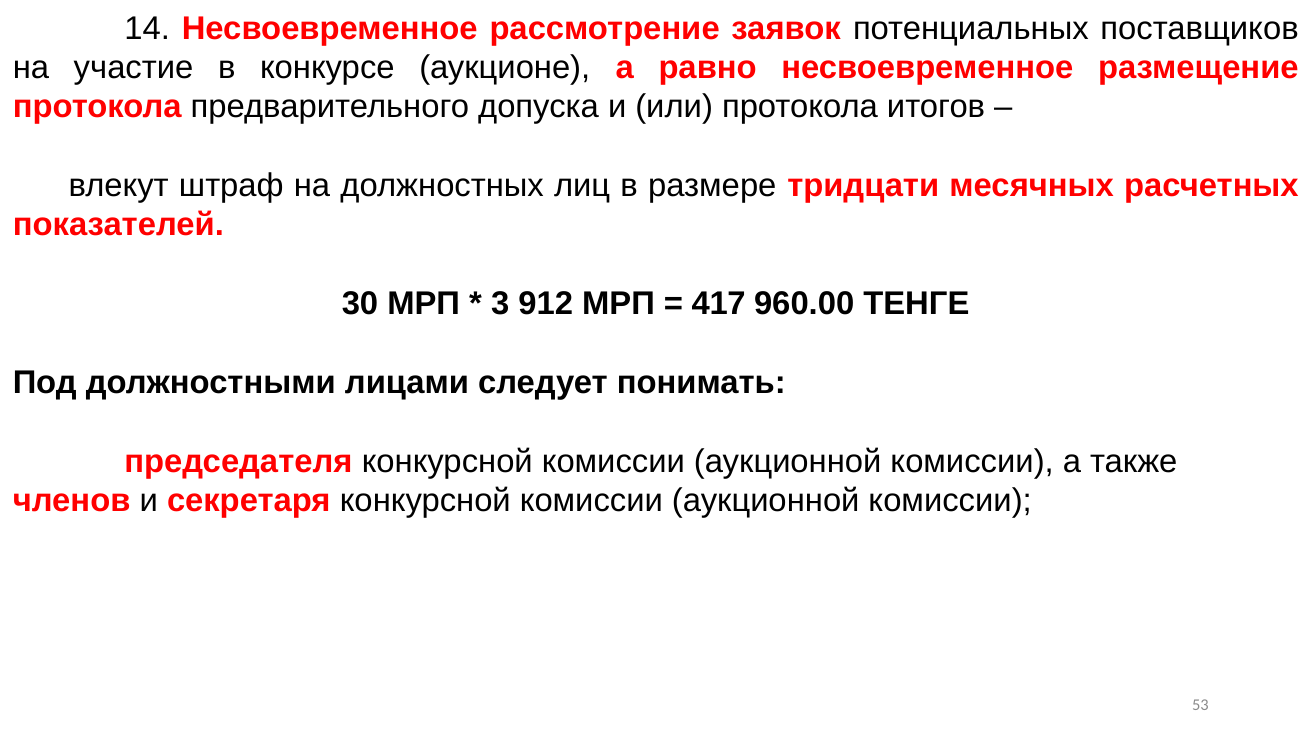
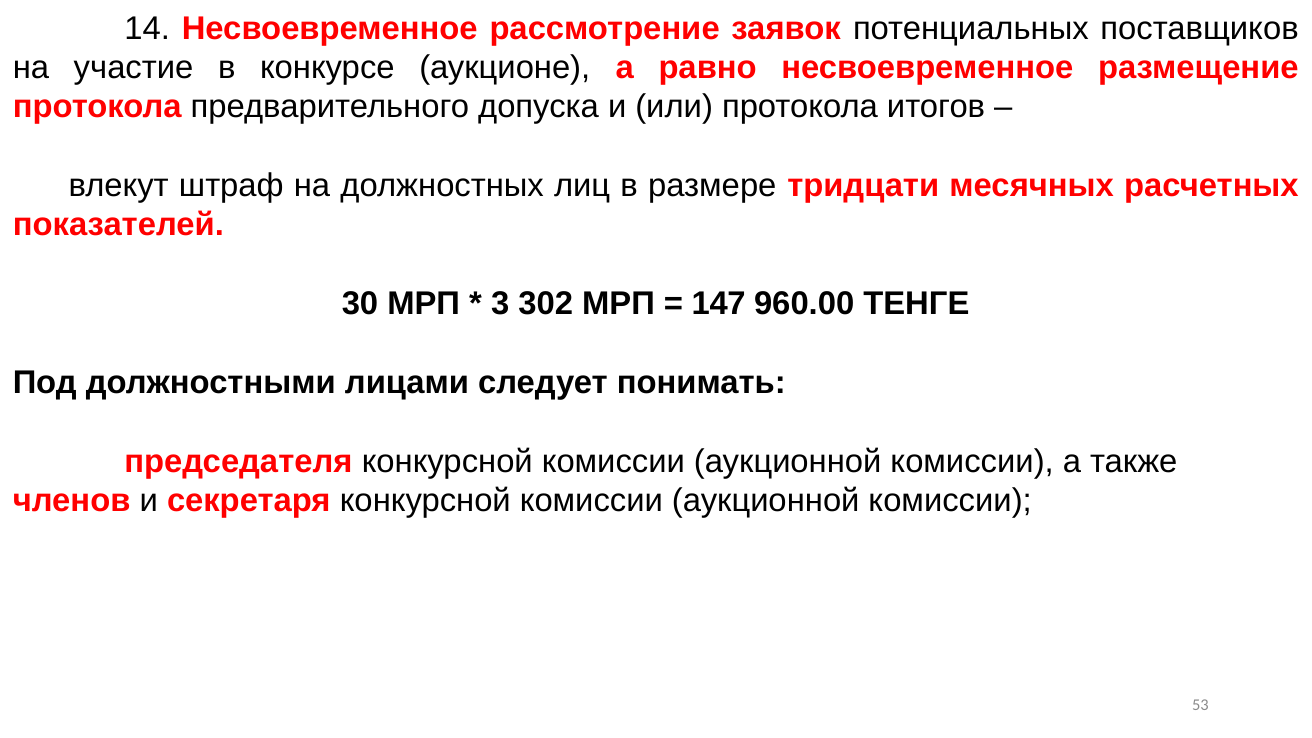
912: 912 -> 302 (546, 304)
417: 417 -> 147 (719, 304)
